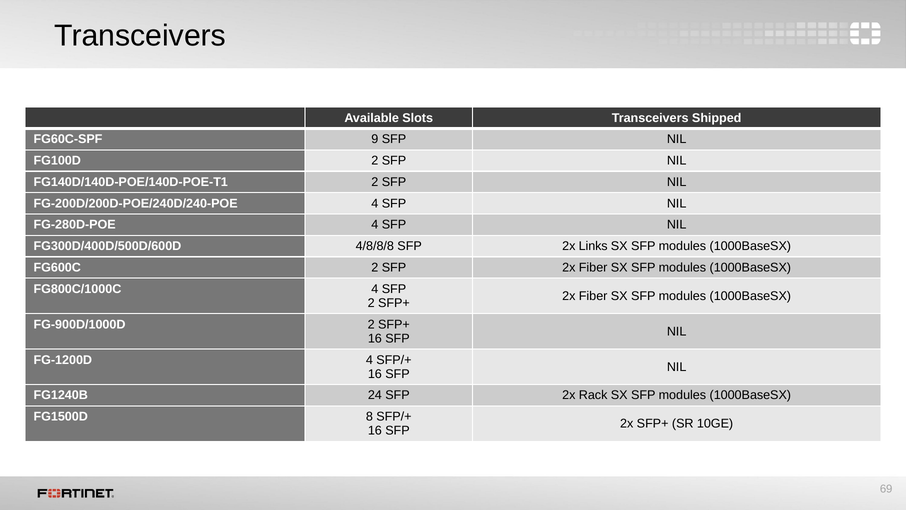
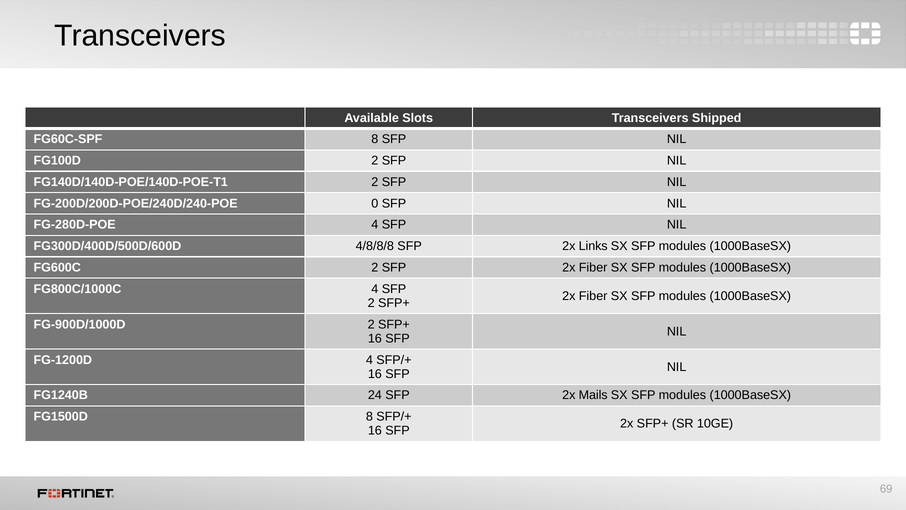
FG60C-SPF 9: 9 -> 8 (375, 139)
FG-200D/200D-POE/240D/240-POE 4: 4 -> 0 (375, 203)
Rack: Rack -> Mails (593, 395)
